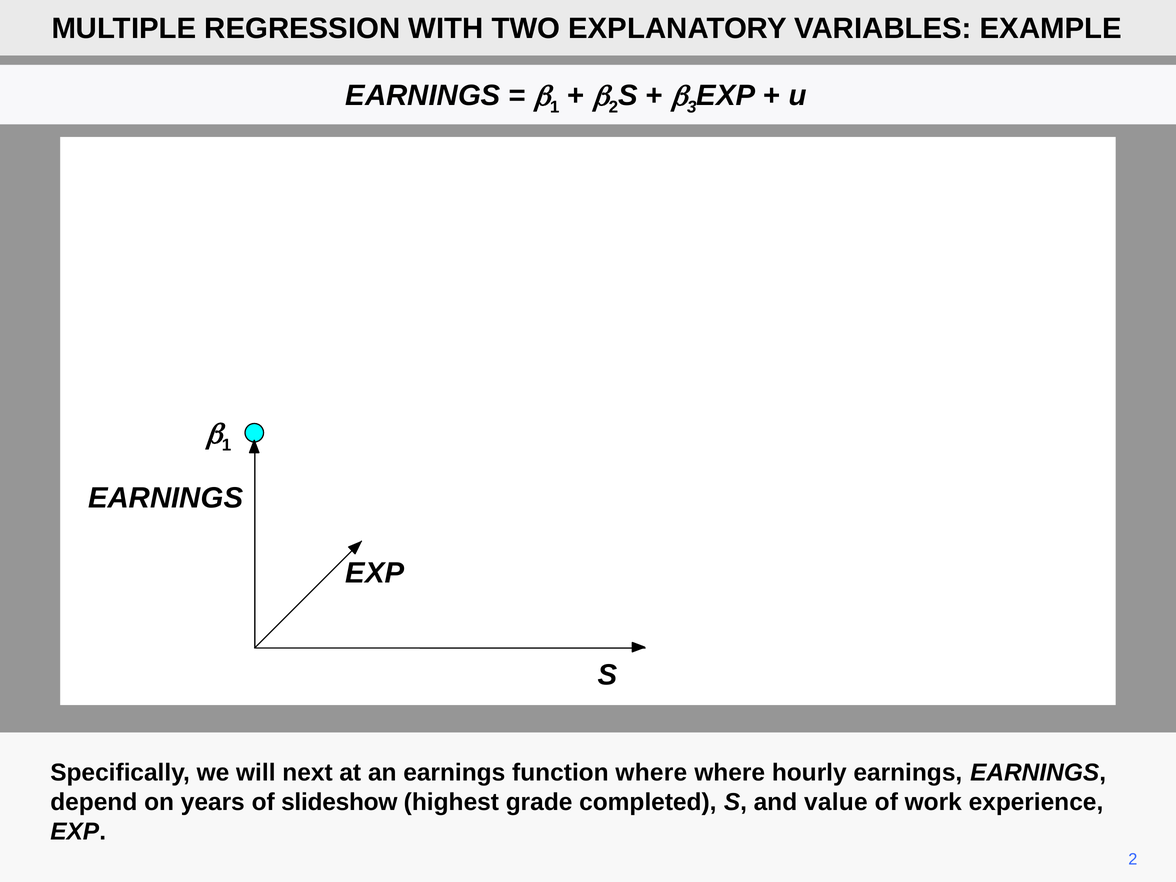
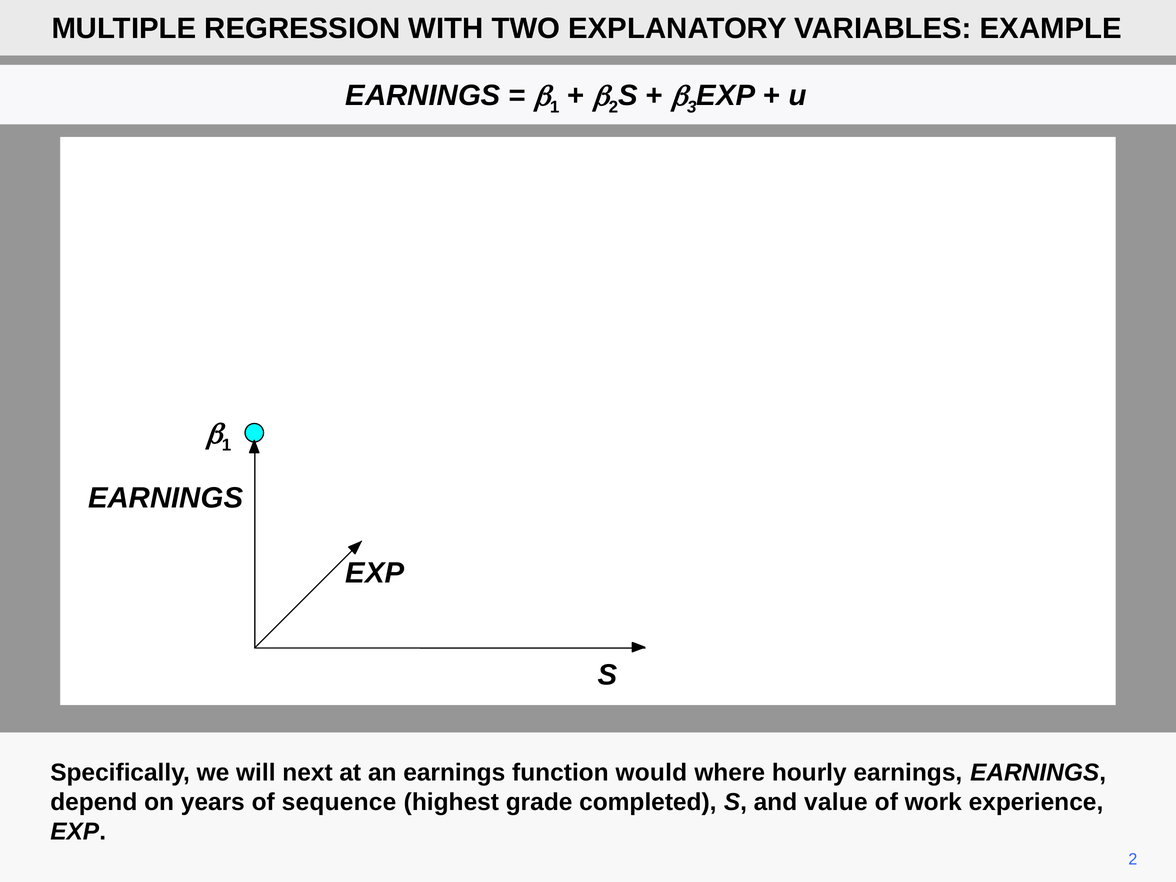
function where: where -> would (651, 773)
slideshow: slideshow -> sequence (339, 802)
